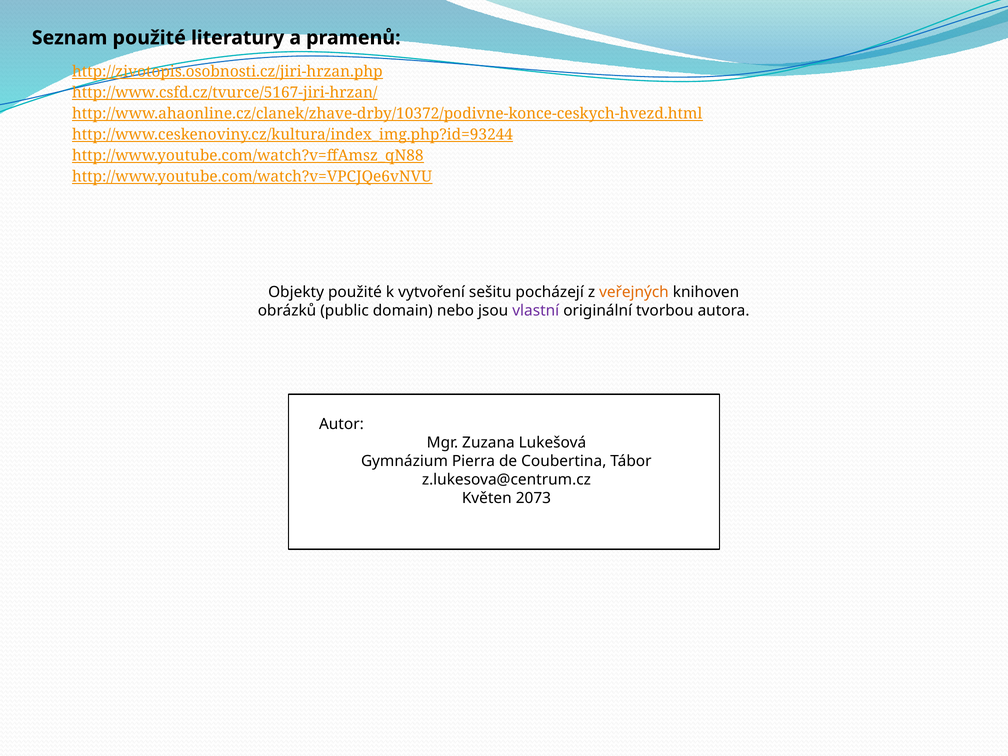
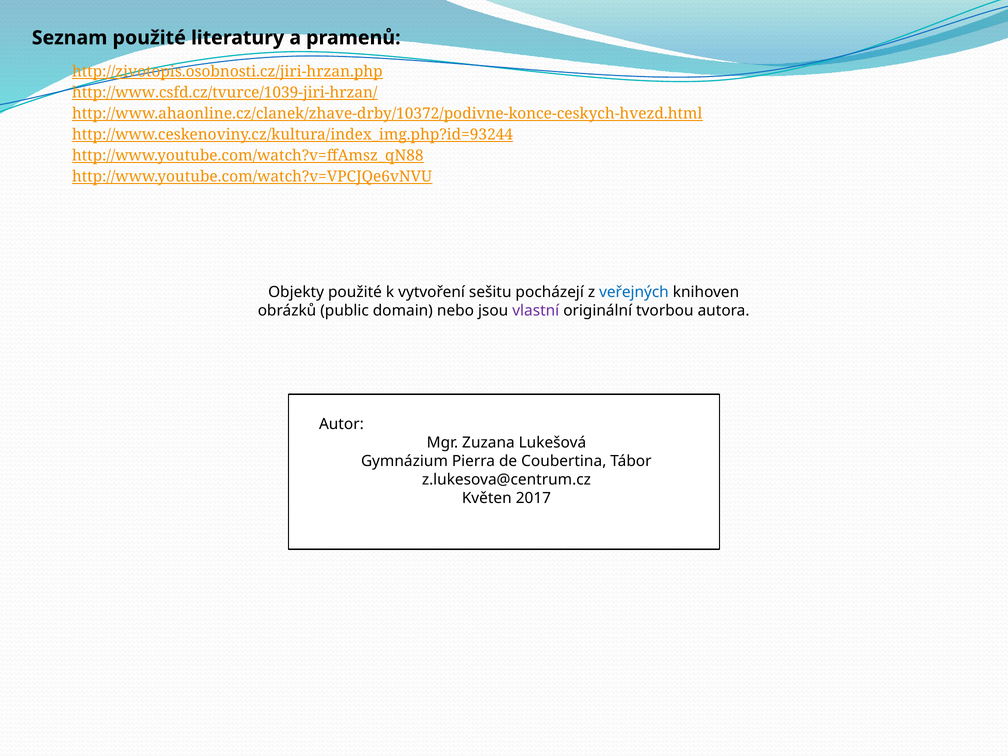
http://www.csfd.cz/tvurce/5167-jiri-hrzan/: http://www.csfd.cz/tvurce/5167-jiri-hrzan/ -> http://www.csfd.cz/tvurce/1039-jiri-hrzan/ (225, 93)
veřejných colour: orange -> blue (634, 292)
2073: 2073 -> 2017 (533, 498)
